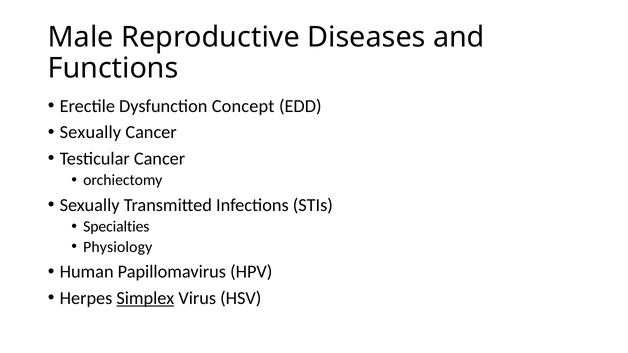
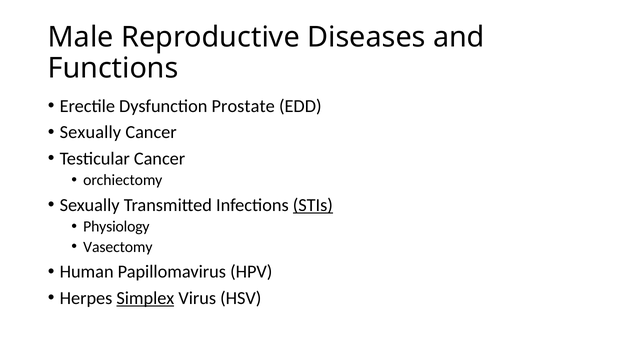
Concept: Concept -> Prostate (243, 106)
STIs underline: none -> present (313, 205)
Specialties: Specialties -> Physiology (116, 227)
Physiology: Physiology -> Vasectomy (118, 247)
